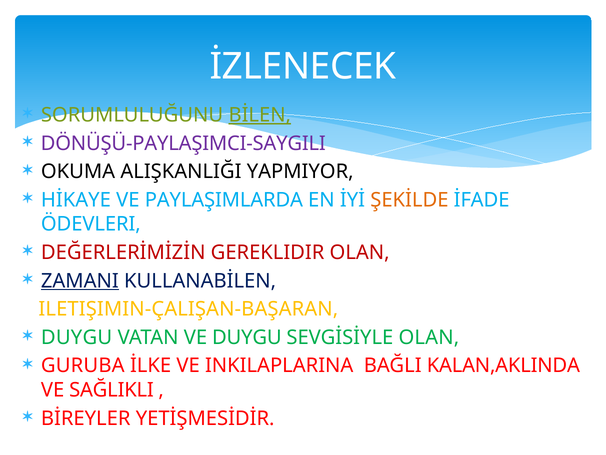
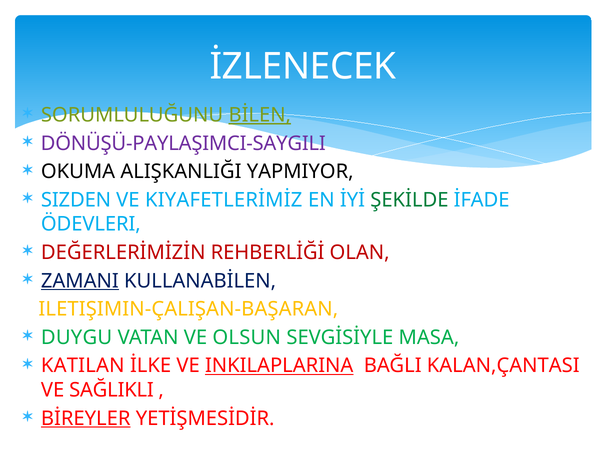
HİKAYE: HİKAYE -> SIZDEN (76, 200)
PAYLAŞIMLARDA: PAYLAŞIMLARDA -> KIYAFETLERİMİZ (224, 200)
ŞEKİLDE colour: orange -> green (409, 200)
GEREKLIDIR: GEREKLIDIR -> REHBERLİĞİ (268, 252)
VE DUYGU: DUYGU -> OLSUN (247, 337)
SEVGİSİYLE OLAN: OLAN -> MASA (429, 337)
GURUBA: GURUBA -> KATILAN (83, 365)
INKILAPLARINA underline: none -> present (279, 365)
KALAN,AKLINDA: KALAN,AKLINDA -> KALAN,ÇANTASI (503, 365)
BİREYLER underline: none -> present (86, 418)
